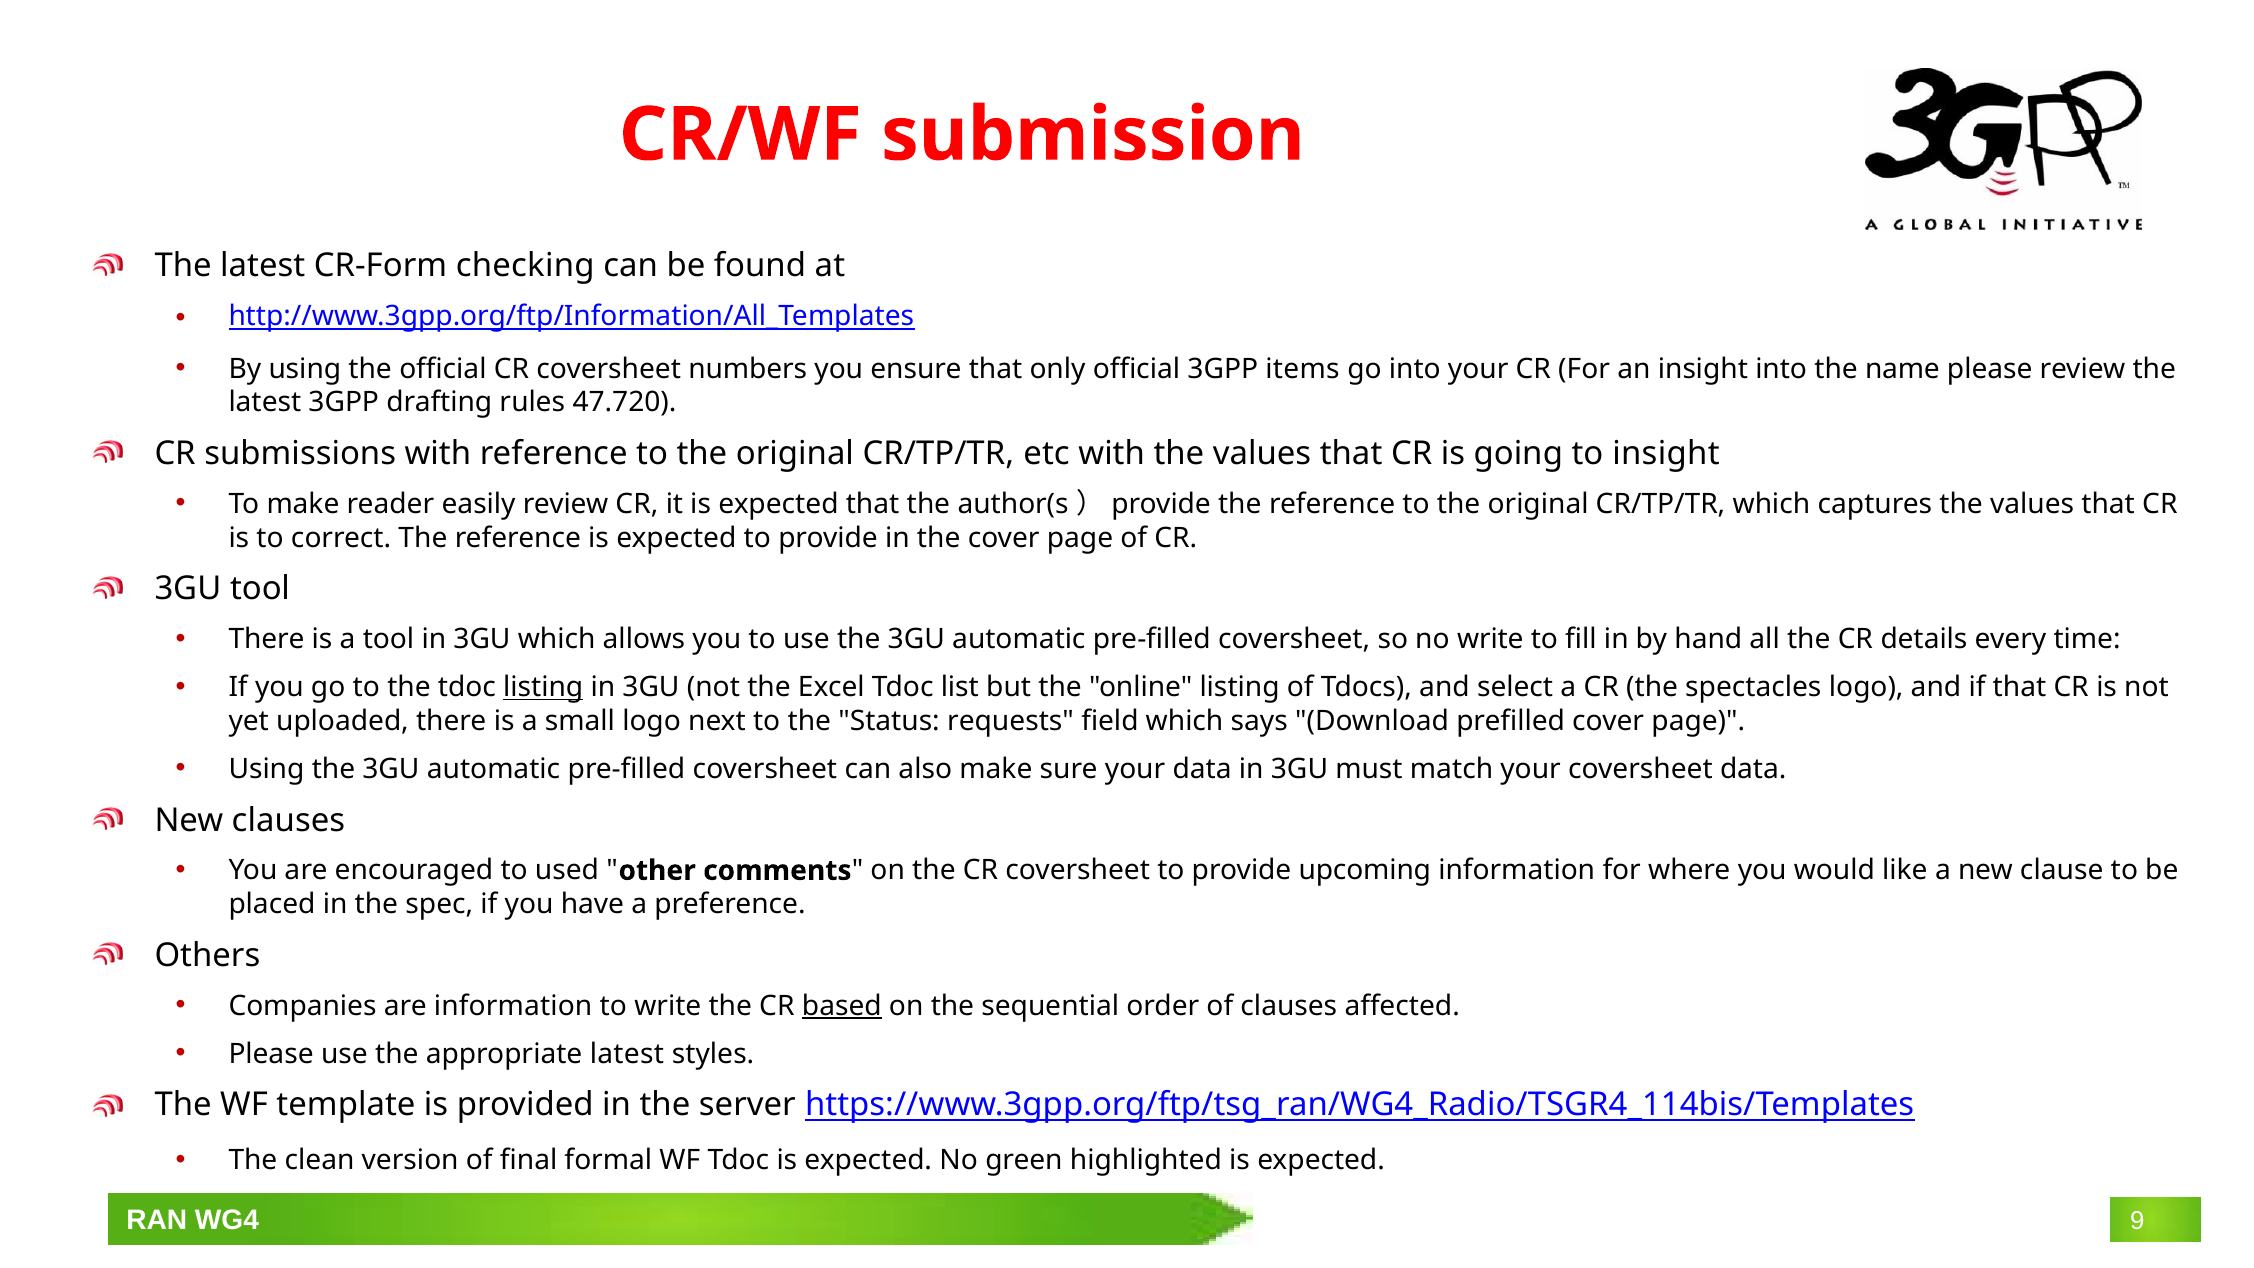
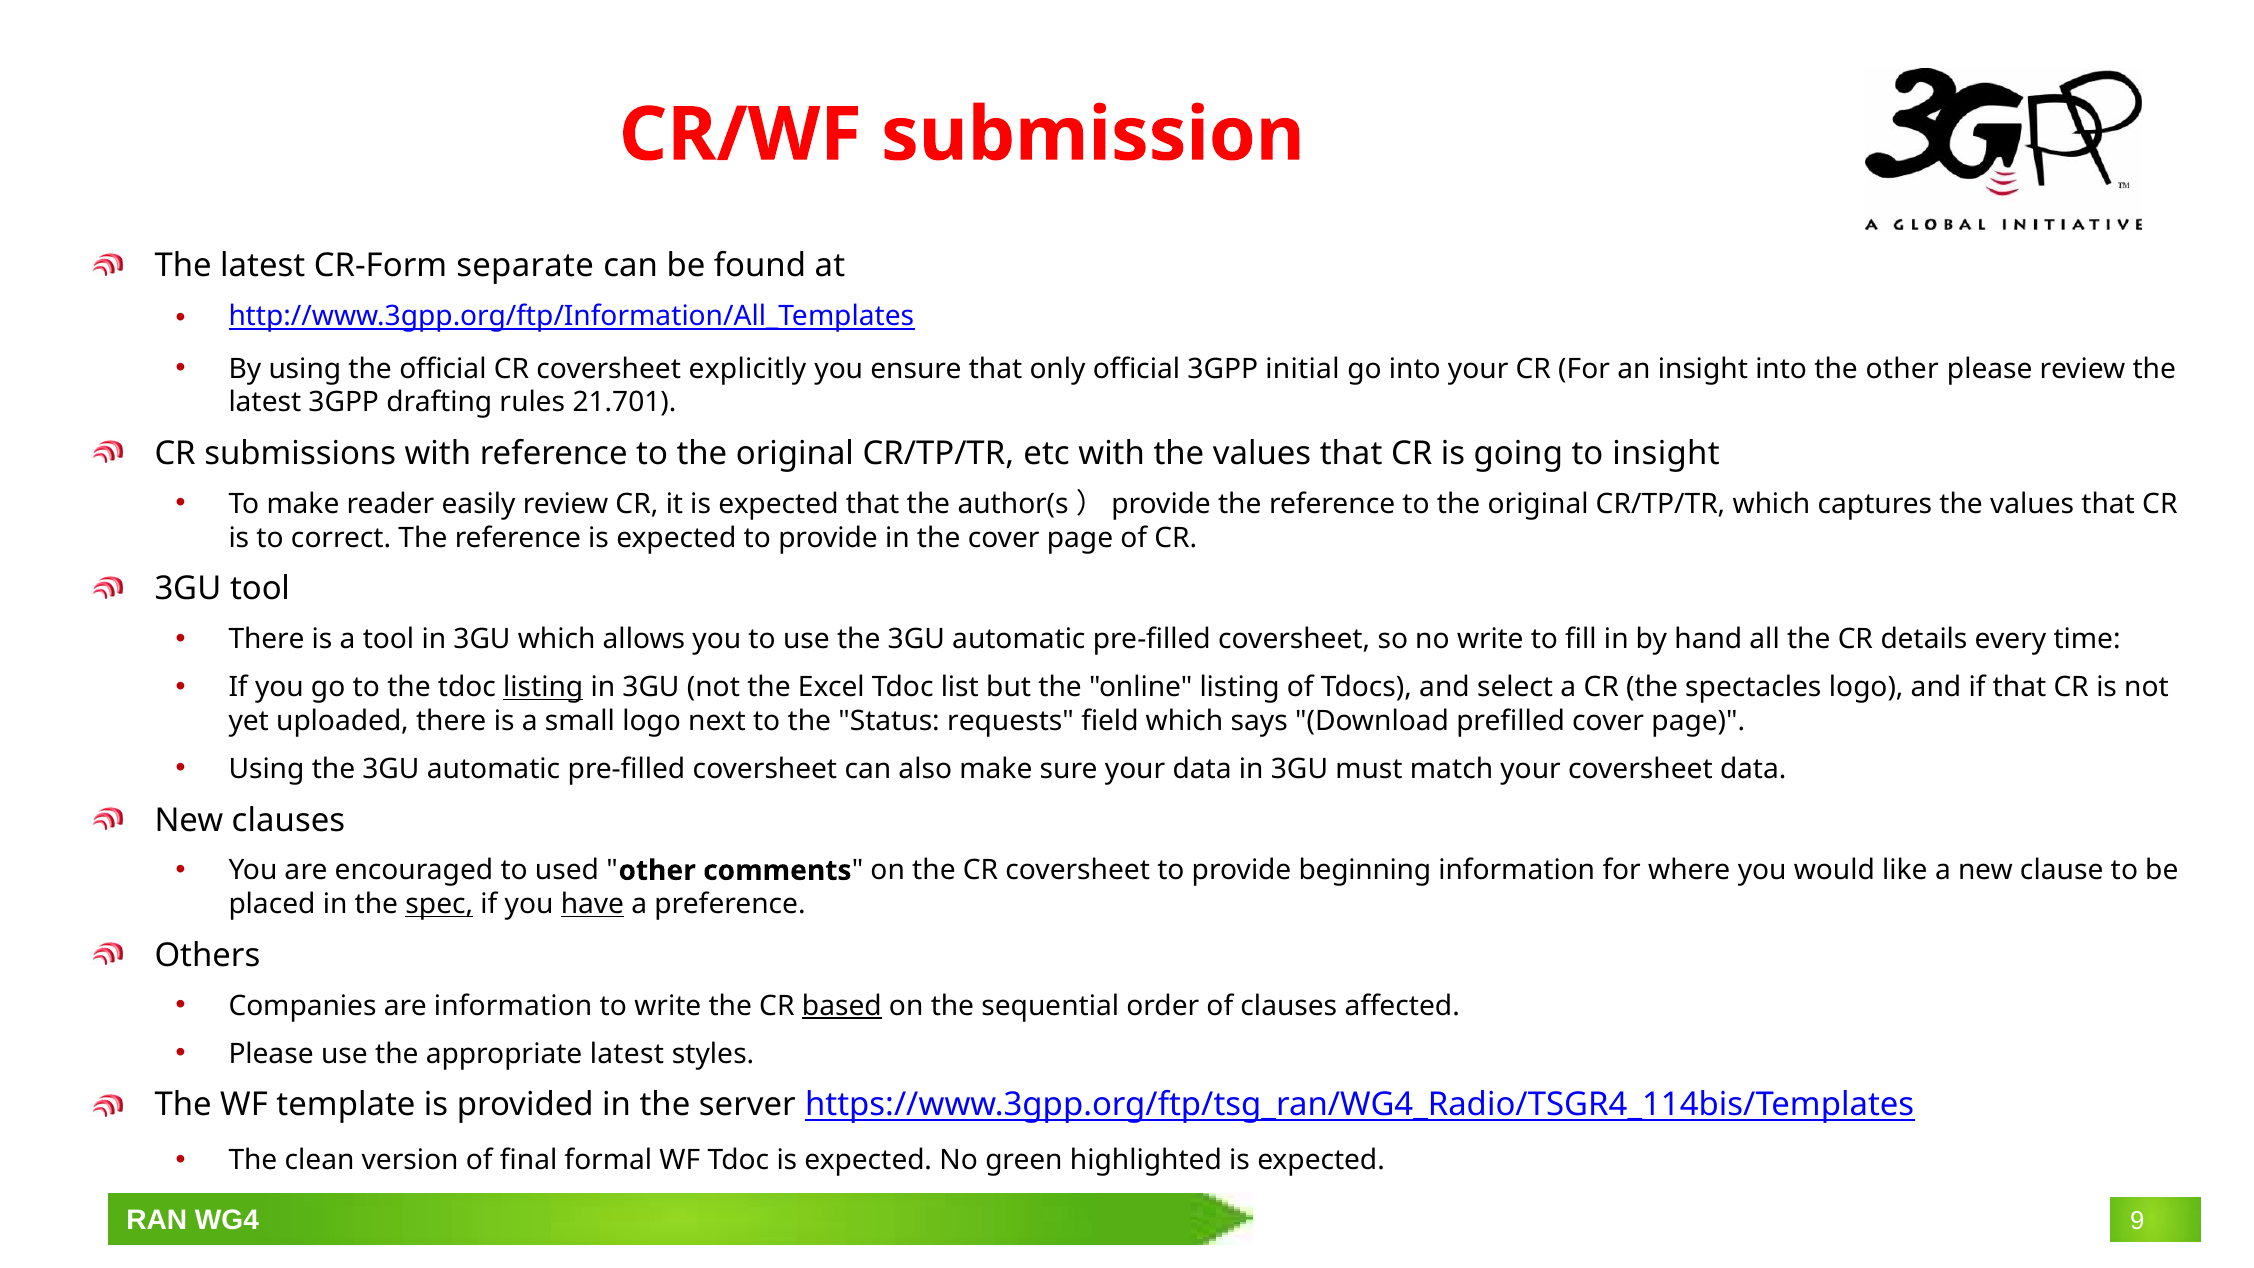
checking: checking -> separate (525, 266)
numbers: numbers -> explicitly (747, 369)
items: items -> initial (1302, 369)
the name: name -> other (1902, 369)
47.720: 47.720 -> 21.701 (624, 403)
upcoming: upcoming -> beginning (1365, 870)
spec underline: none -> present (439, 904)
have underline: none -> present (592, 904)
